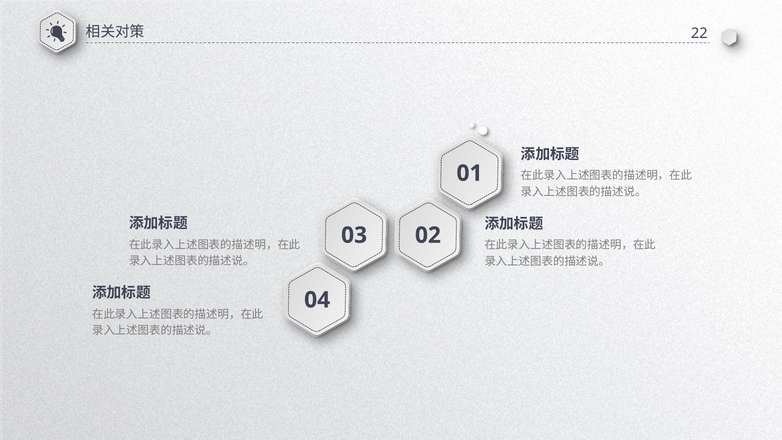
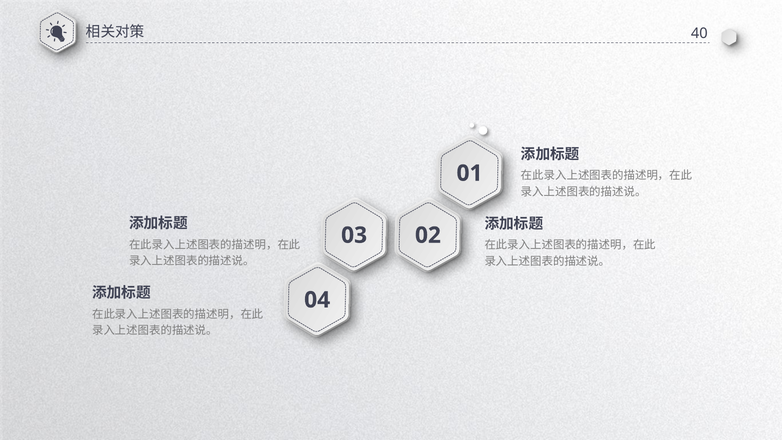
22: 22 -> 40 (699, 33)
